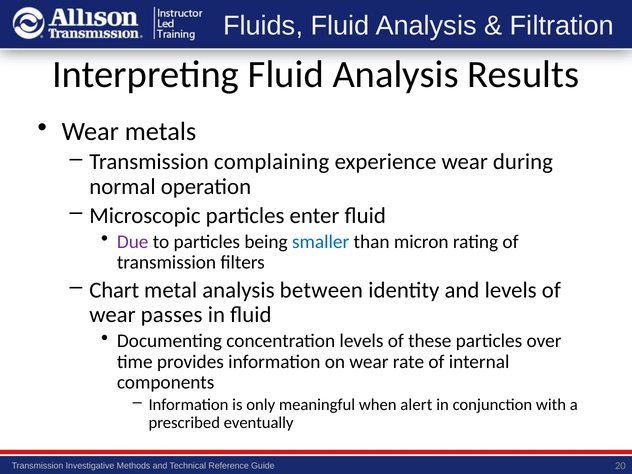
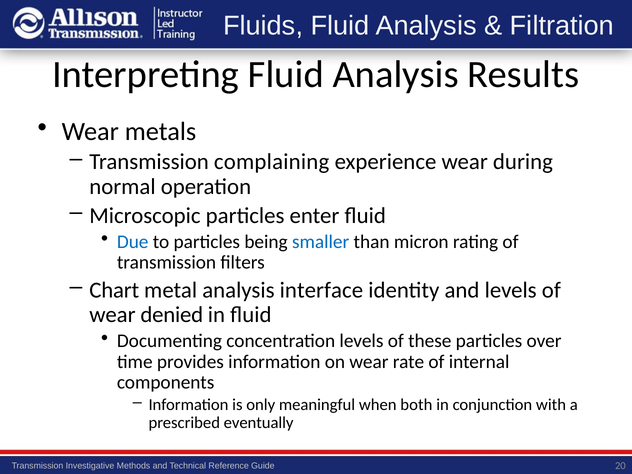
Due colour: purple -> blue (133, 242)
between: between -> interface (321, 290)
passes: passes -> denied (172, 315)
alert: alert -> both (416, 405)
